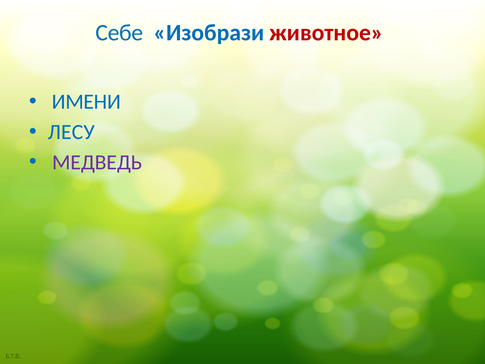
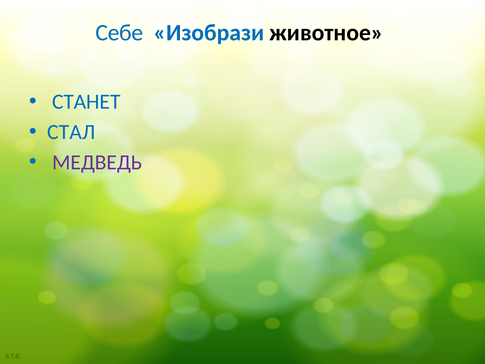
животное colour: red -> black (327, 33)
ИМЕНИ: ИМЕНИ -> СТАНЕТ (86, 102)
ЛЕСУ: ЛЕСУ -> СТАЛ (71, 132)
